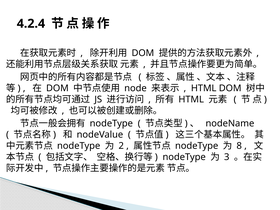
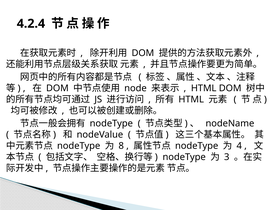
2: 2 -> 8 (121, 146)
8: 8 -> 4 (239, 146)
